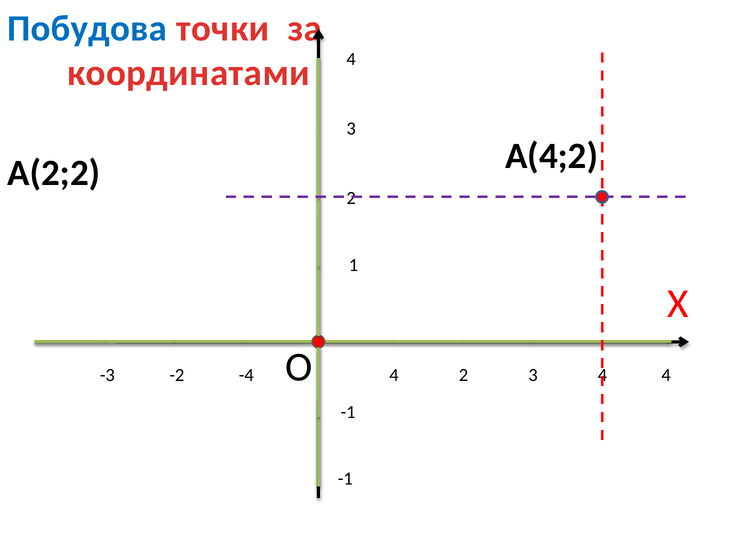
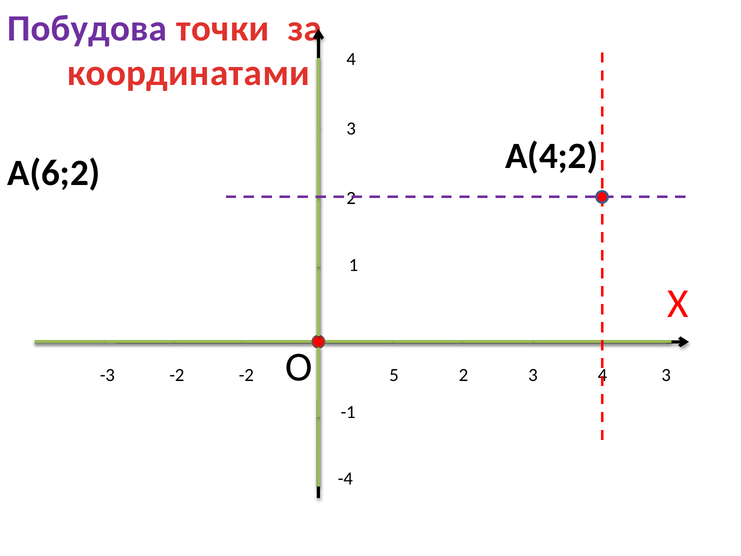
Побудова colour: blue -> purple (87, 28)
А(2;2: А(2;2 -> А(6;2 (54, 173)
О 4: 4 -> 5 (394, 375)
4: 4 -> 3 (666, 375)
-4: -4 -> -2 (246, 375)
-1: -1 -> -4 (345, 479)
